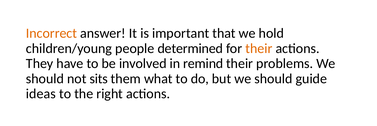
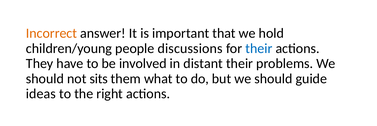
determined: determined -> discussions (190, 48)
their colour: orange -> blue (259, 48)
remind: remind -> distant (203, 63)
